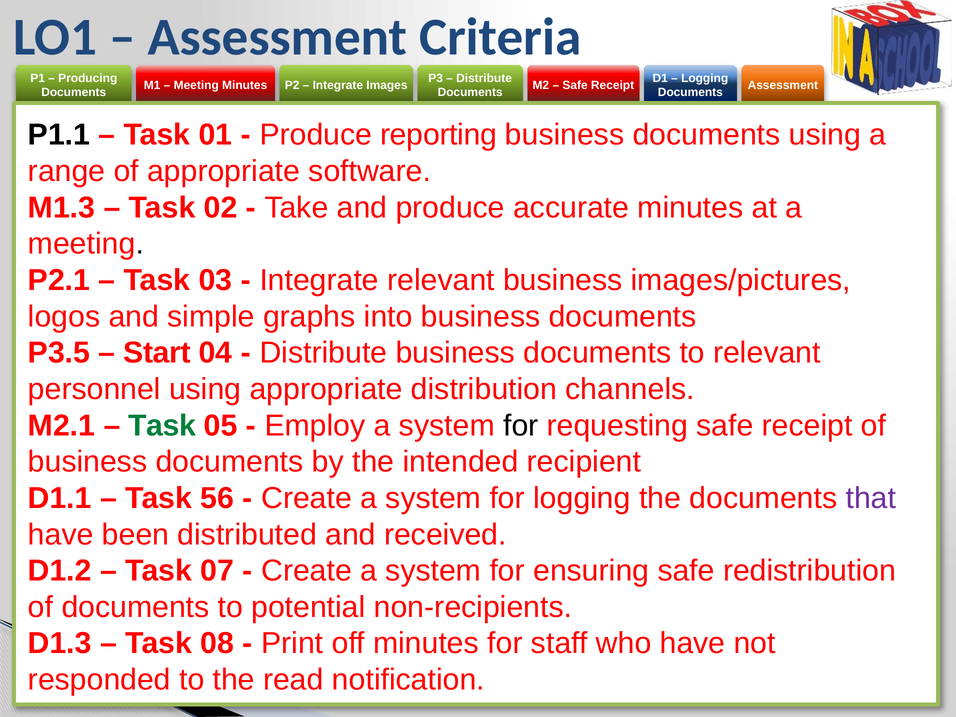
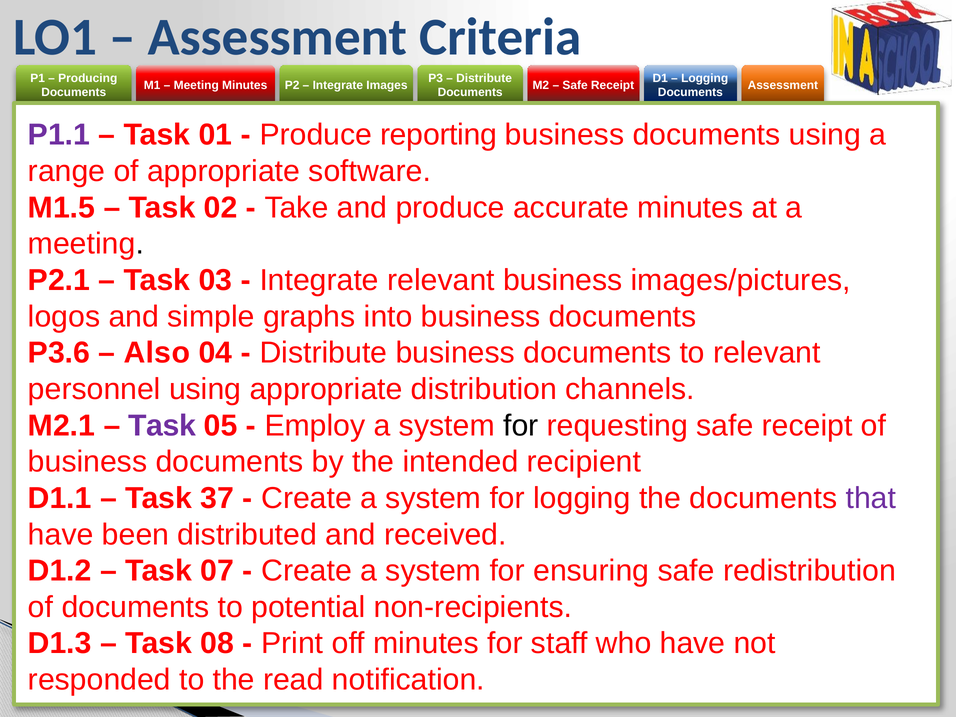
P1.1 colour: black -> purple (59, 135)
M1.3: M1.3 -> M1.5 (62, 208)
P3.5: P3.5 -> P3.6 (59, 353)
Start: Start -> Also (157, 353)
Task colour: green -> purple (162, 426)
56: 56 -> 37 (217, 498)
